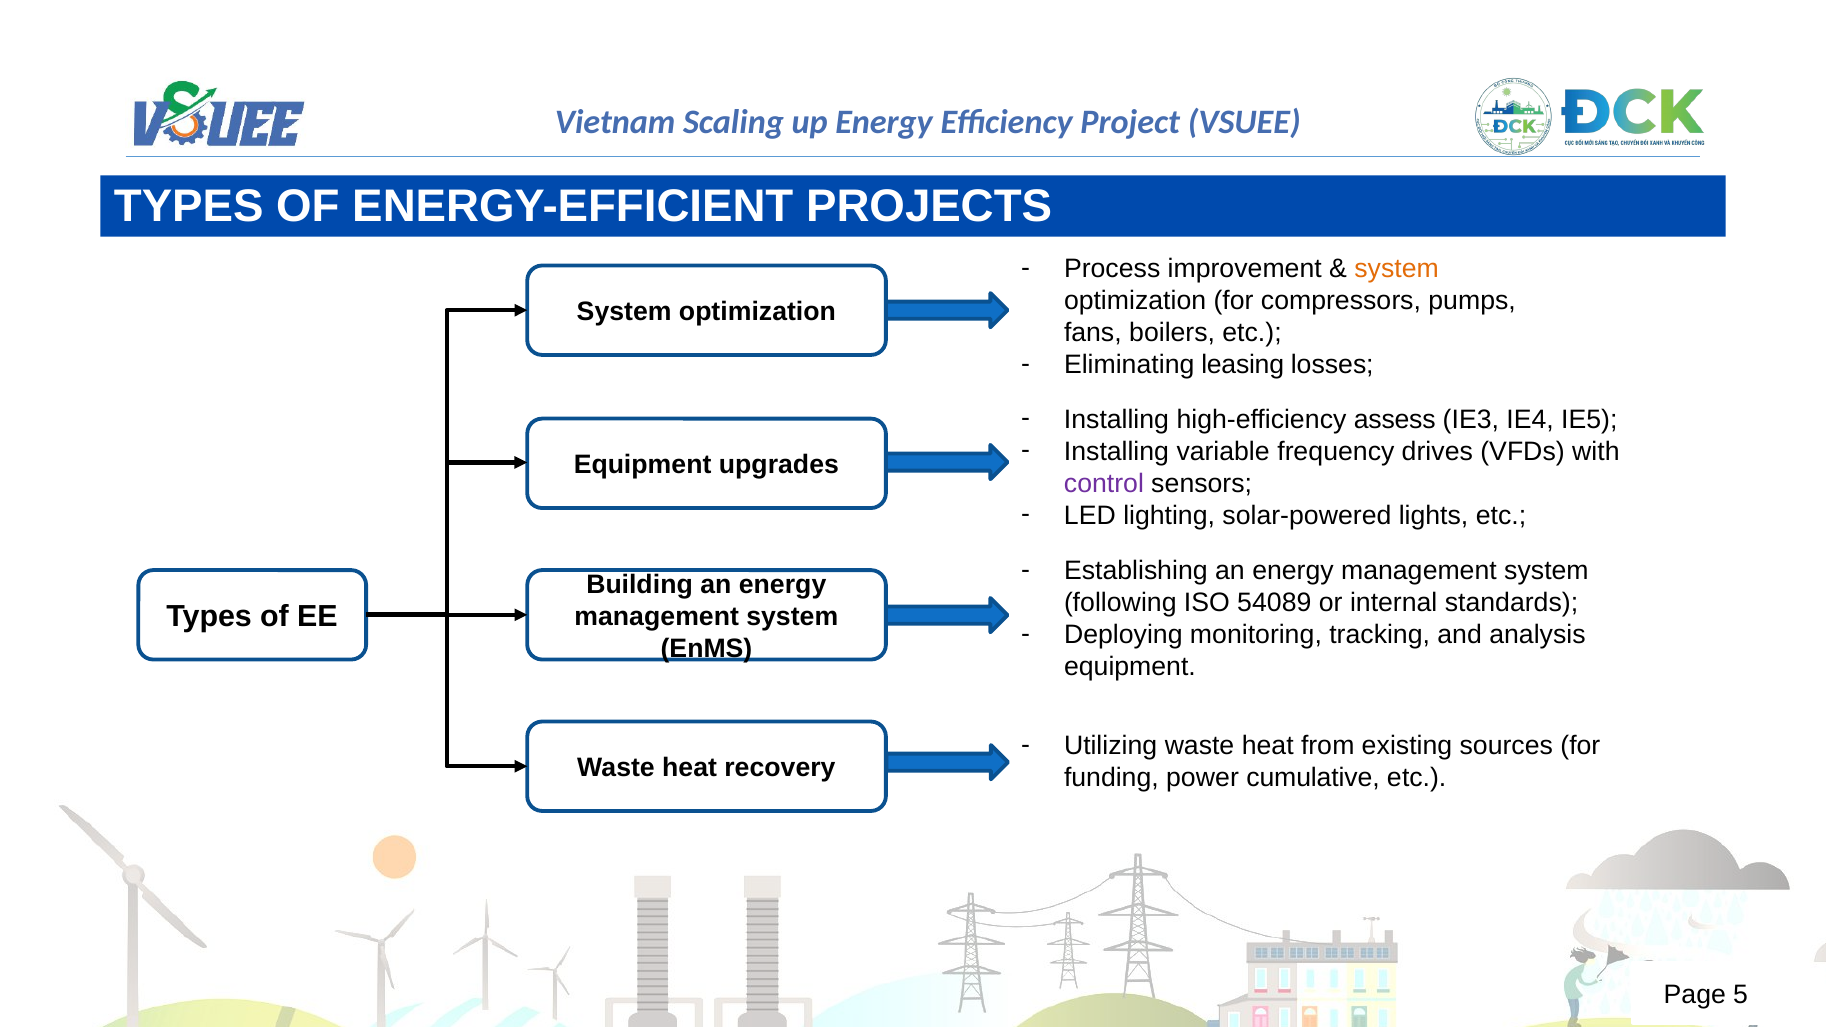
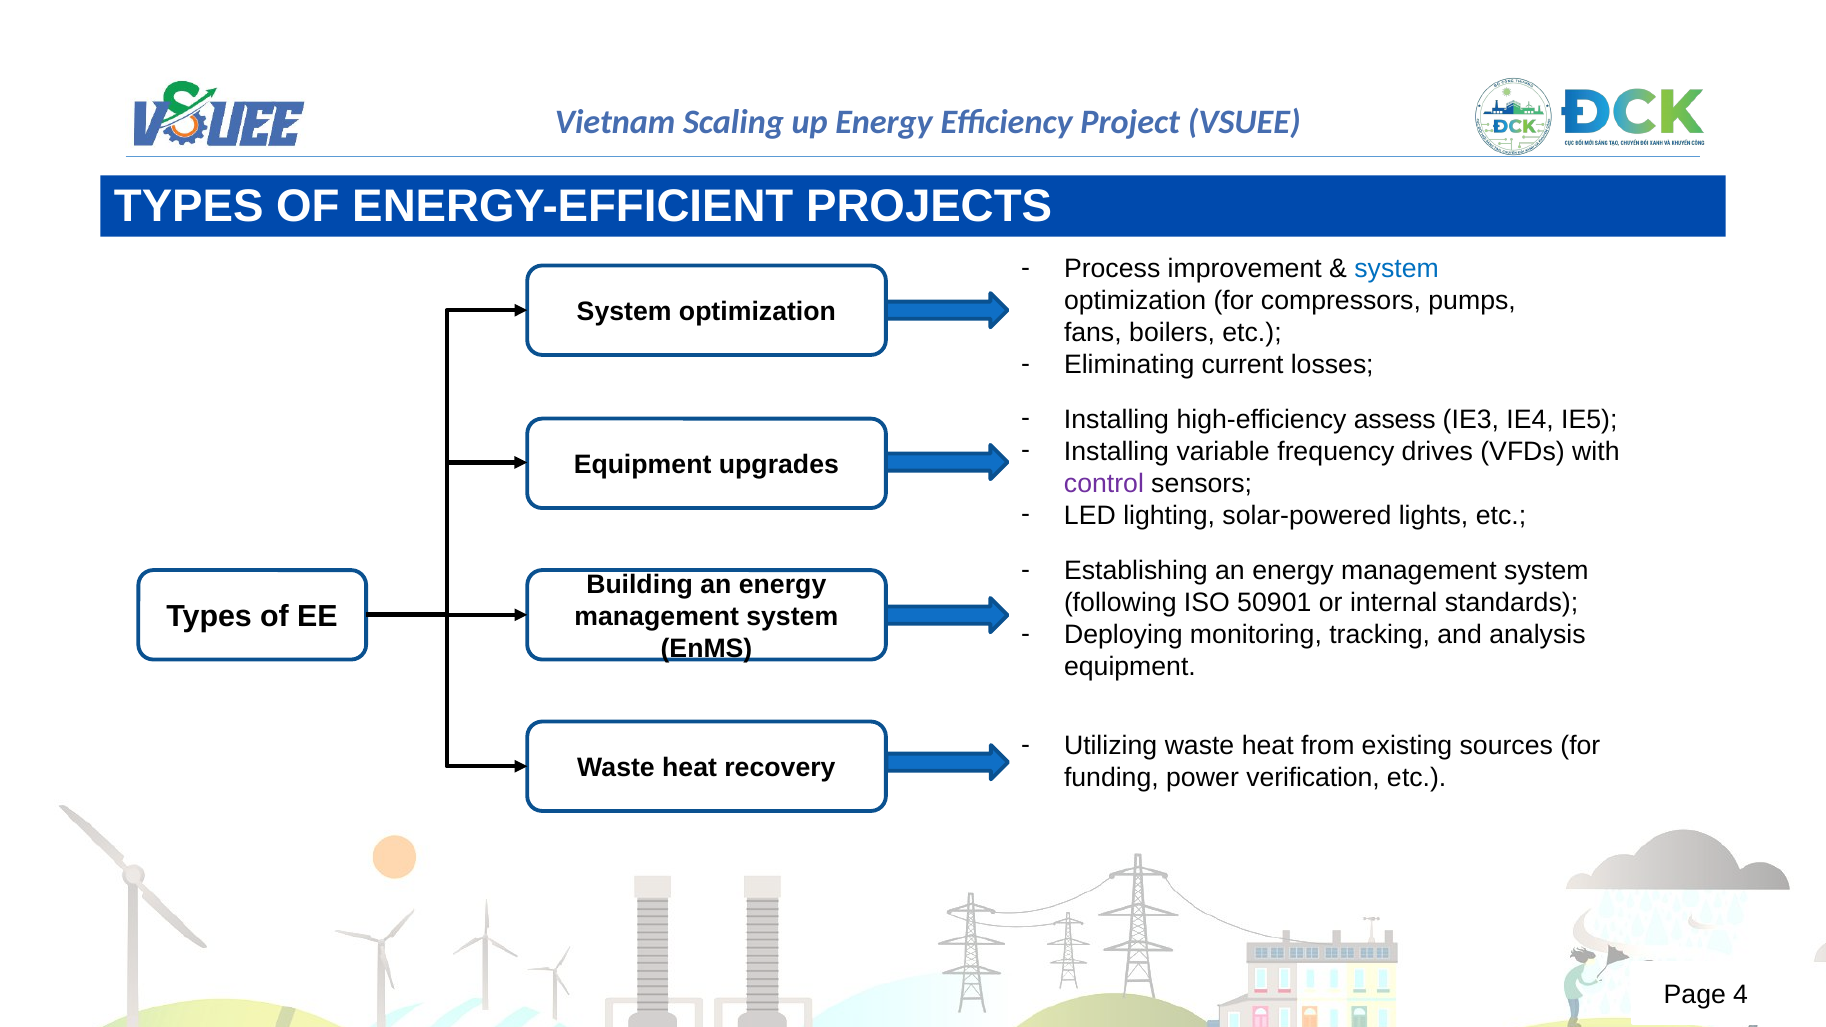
system colour: orange -> blue (1397, 269)
leasing: leasing -> current (1243, 365)
54089: 54089 -> 50901 (1274, 603)
cumulative: cumulative -> verification (1313, 778)
5: 5 -> 4 (1741, 995)
